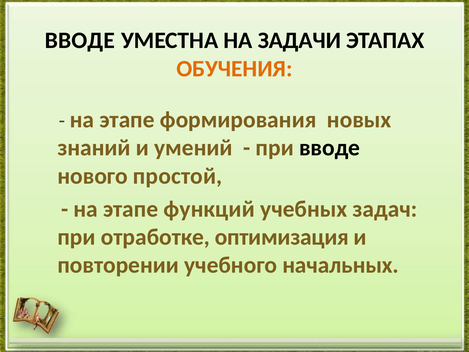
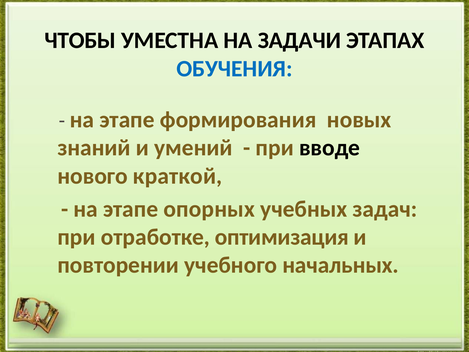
ВВОДЕ: ВВОДЕ -> ЧТОБЫ (80, 41)
ОБУЧЕНИЯ colour: orange -> blue (234, 69)
простой: простой -> краткой (178, 176)
функций: функций -> опорных (209, 209)
